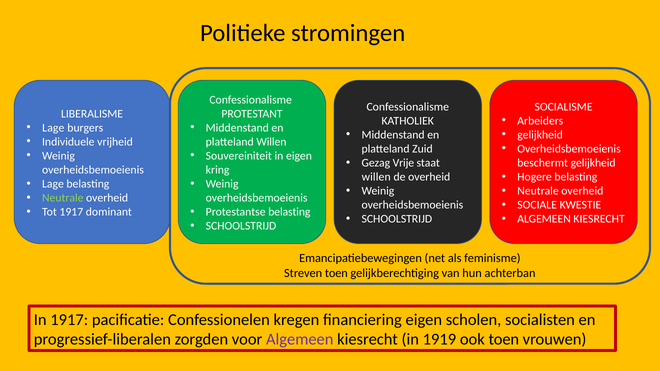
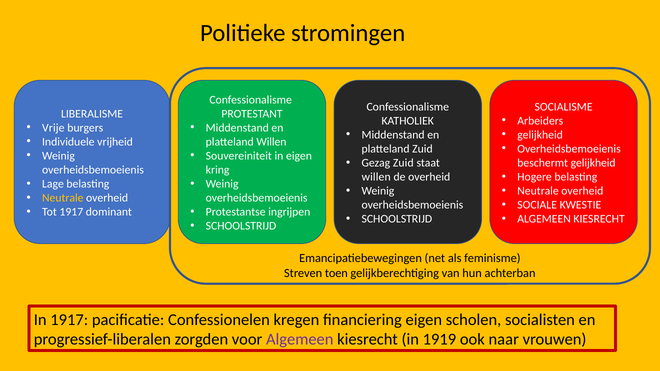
Lage: Lage -> Vrije (53, 128)
Gezag Vrije: Vrije -> Zuid (403, 163)
Neutrale colour: light green -> yellow (63, 198)
Protestantse belasting: belasting -> ingrijpen (289, 212)
ook toen: toen -> naar (504, 340)
